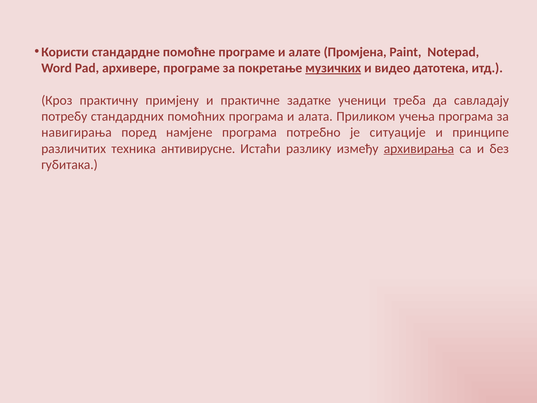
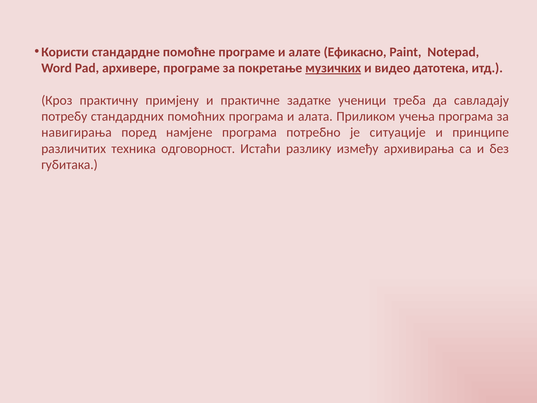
Промјена: Промјена -> Ефикасно (355, 52)
антивирусне: антивирусне -> одговорност (198, 149)
архивирања underline: present -> none (419, 149)
